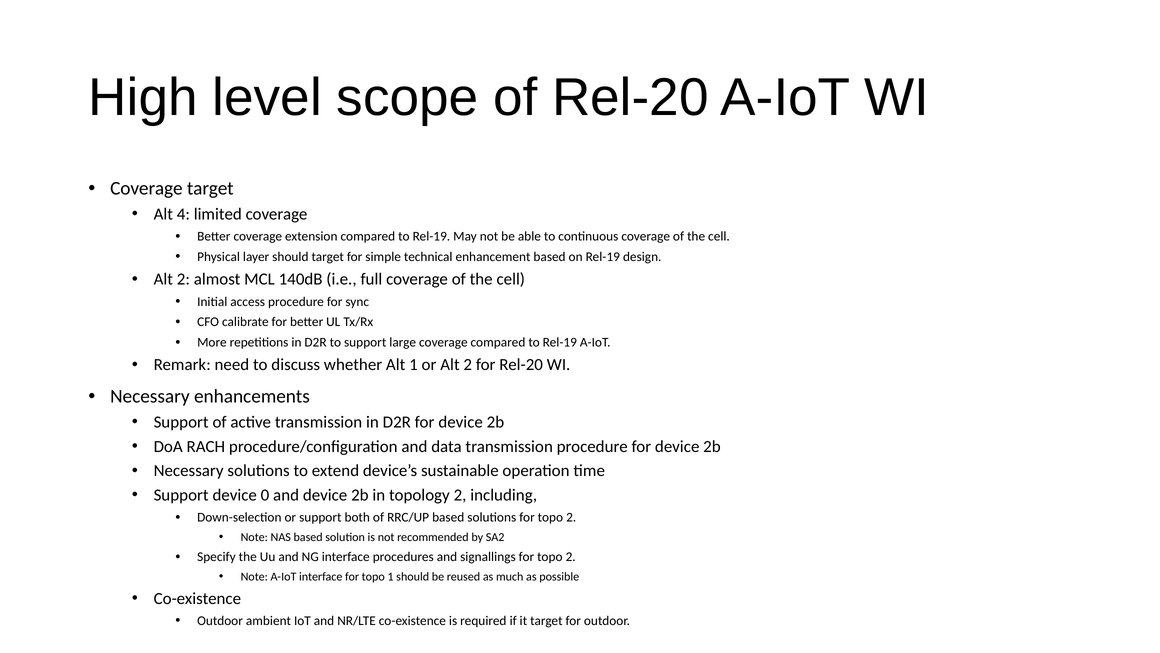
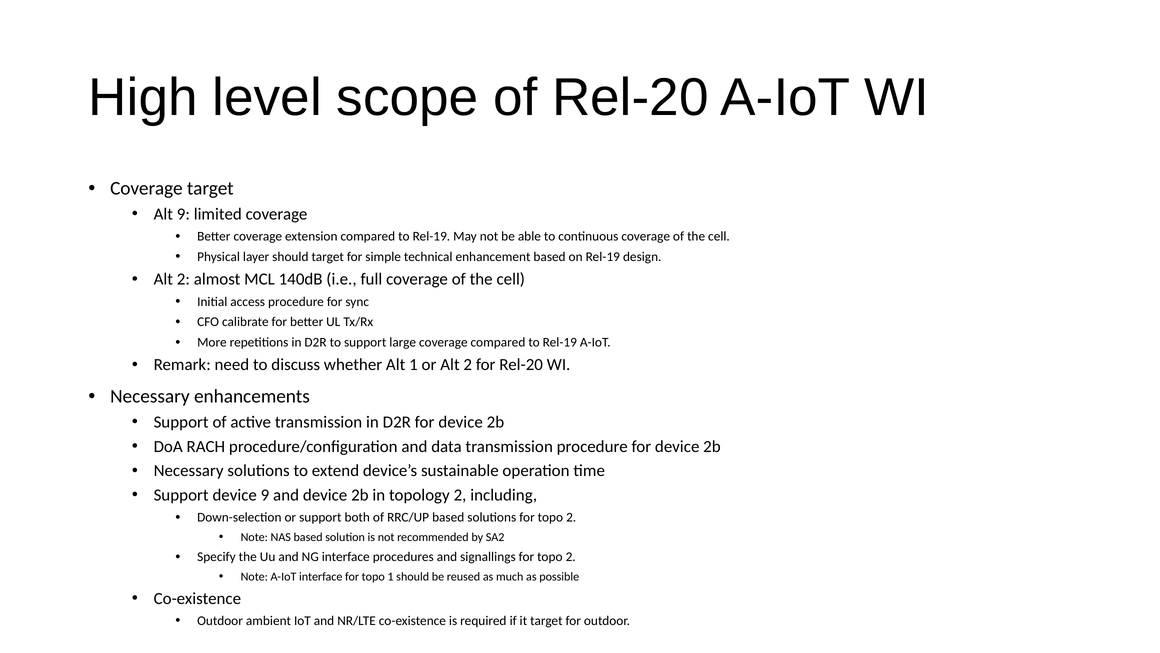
Alt 4: 4 -> 9 (183, 214)
device 0: 0 -> 9 (265, 495)
